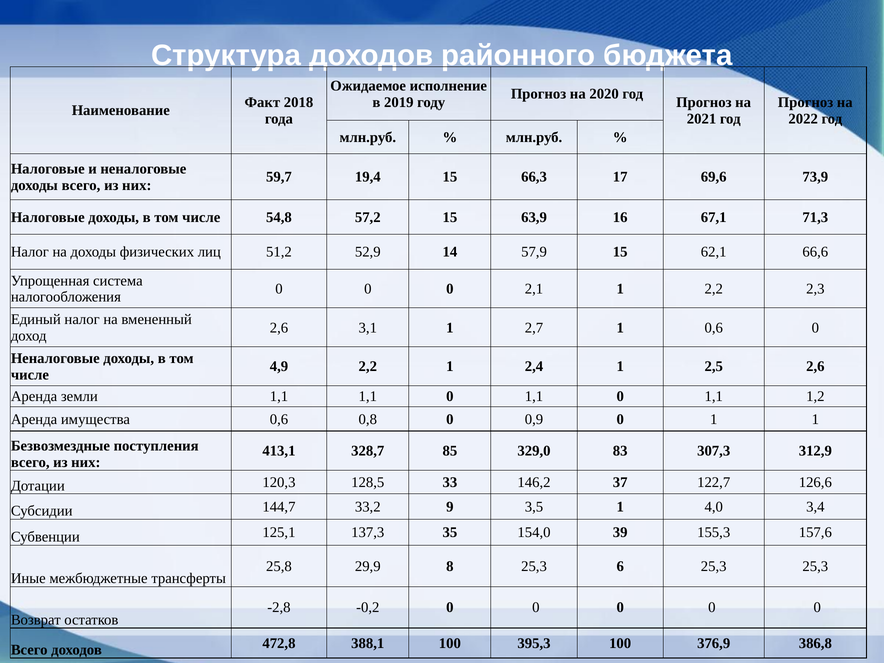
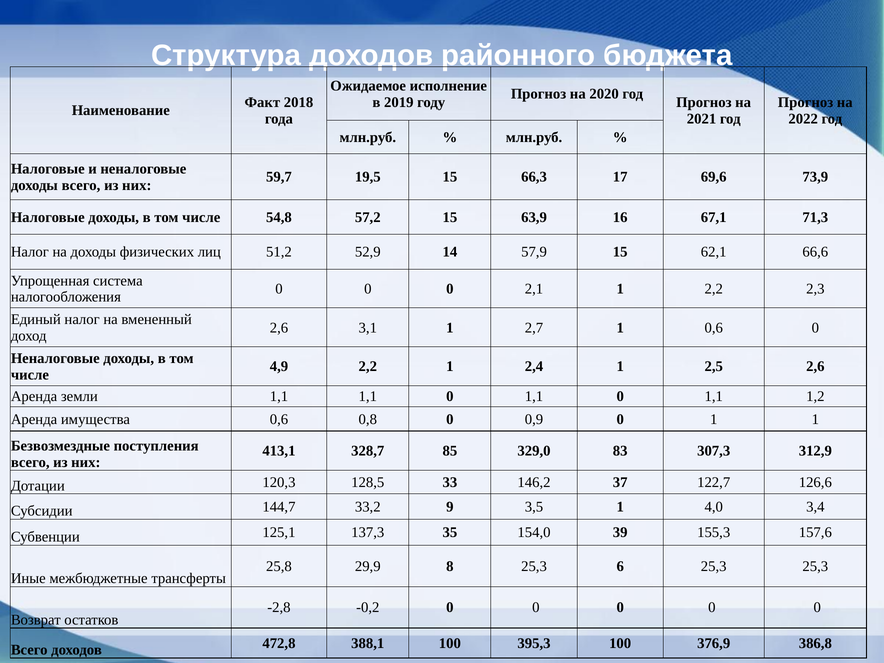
19,4: 19,4 -> 19,5 (368, 177)
